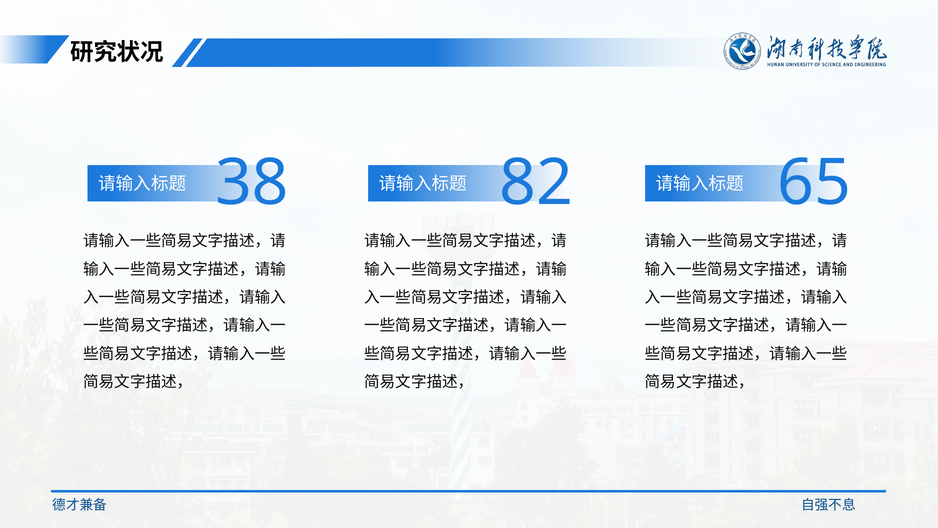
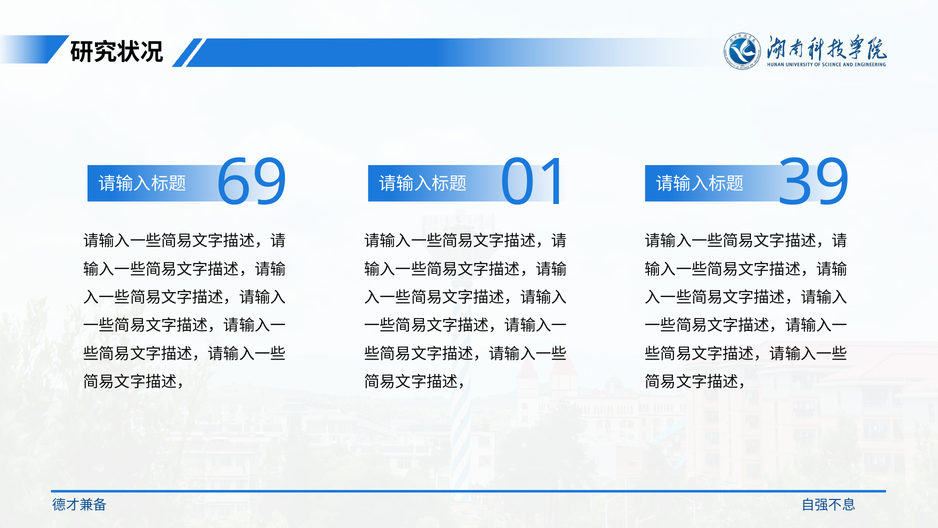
38: 38 -> 69 (252, 183)
82: 82 -> 01 (536, 183)
65: 65 -> 39 (814, 183)
